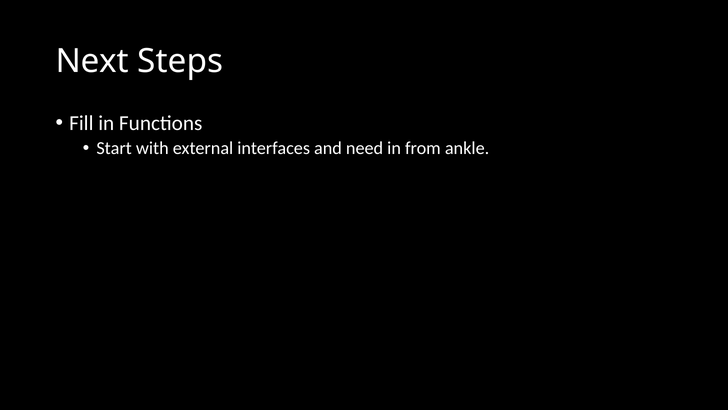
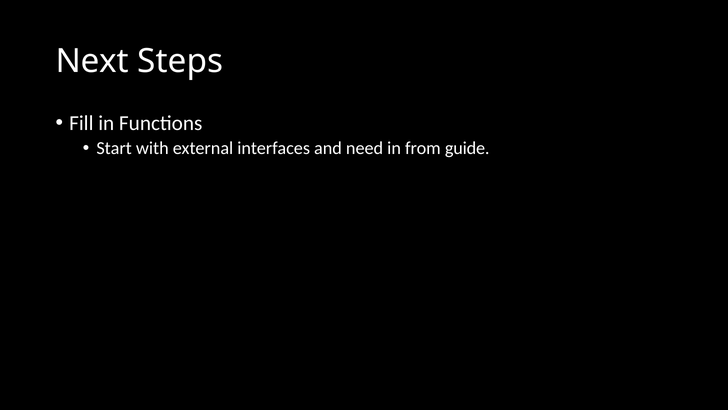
ankle: ankle -> guide (467, 148)
